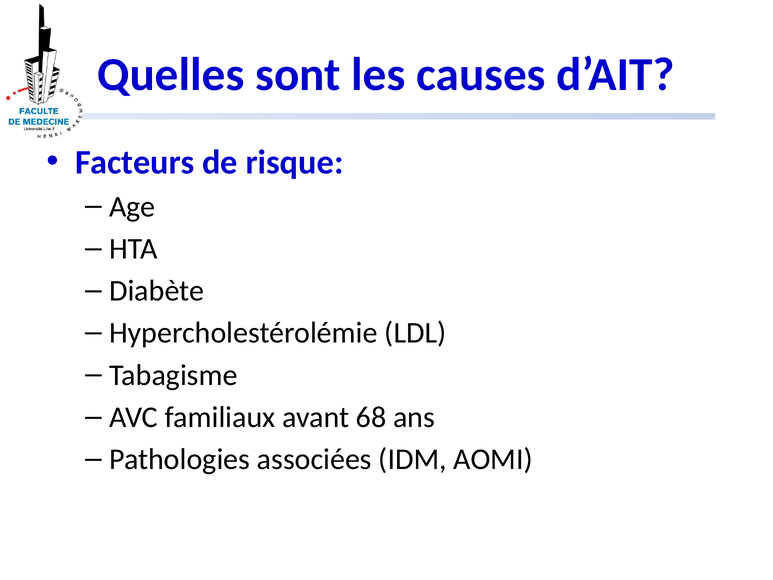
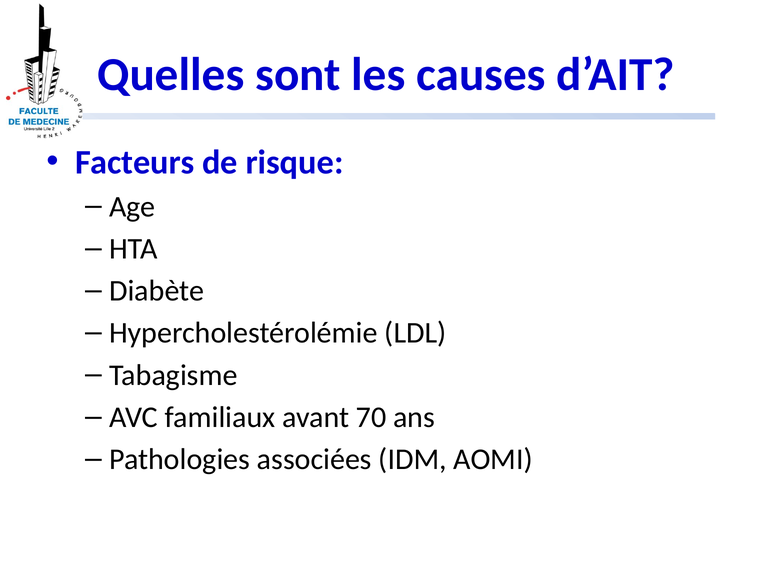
68: 68 -> 70 (371, 417)
